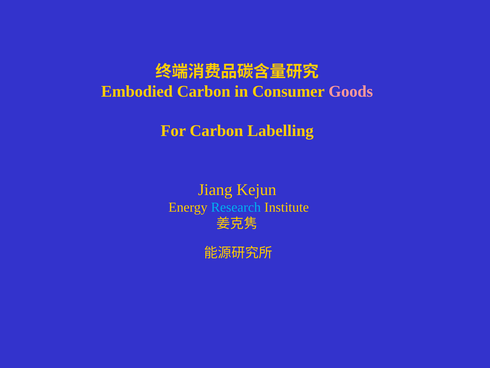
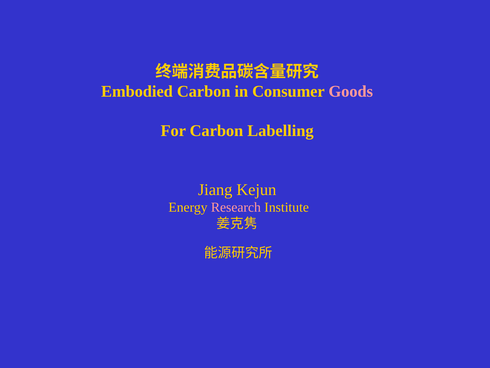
Research colour: light blue -> pink (236, 207)
